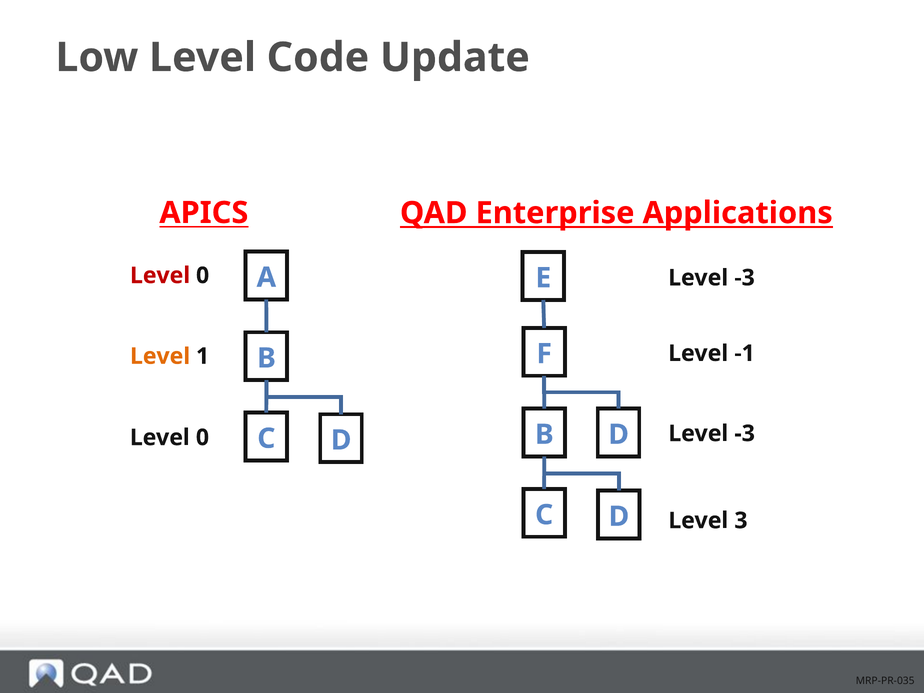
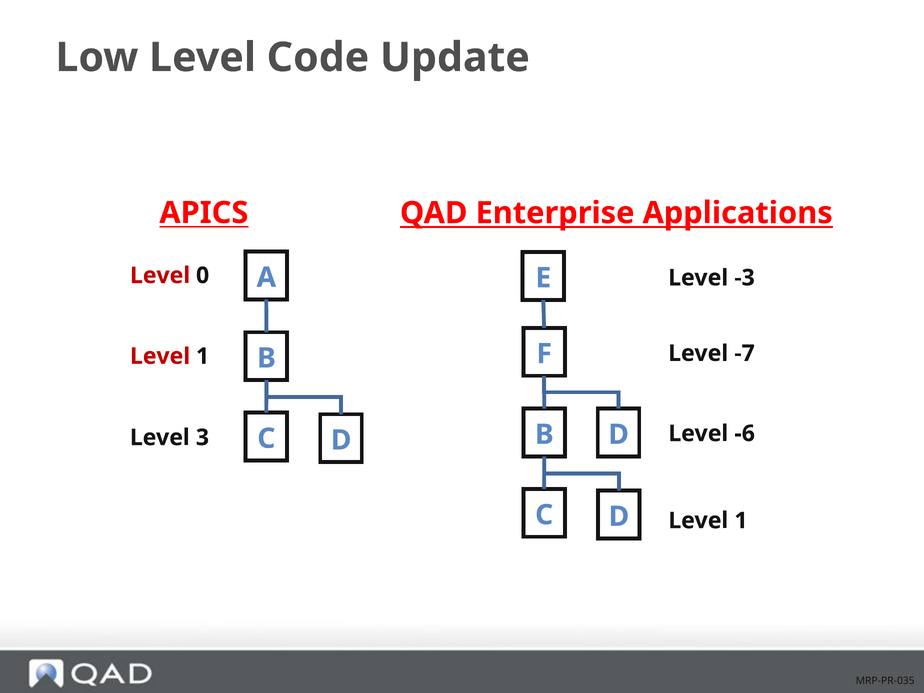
-1: -1 -> -7 (745, 353)
Level colour: orange -> red (160, 356)
-3: -3 -> -6 (745, 434)
0: 0 -> 3 (202, 438)
3: 3 -> 1 (741, 521)
